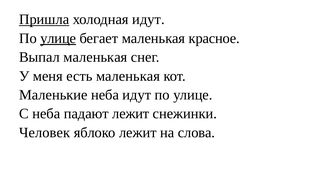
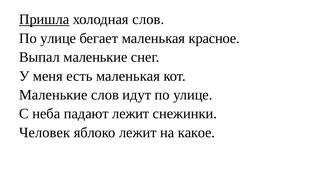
холодная идут: идут -> слов (148, 19)
улице underline: present -> none (58, 38)
Выпал маленькая: маленькая -> маленькие (95, 57)
Маленькие неба: неба -> слов (105, 95)
слова: слова -> какое (196, 133)
